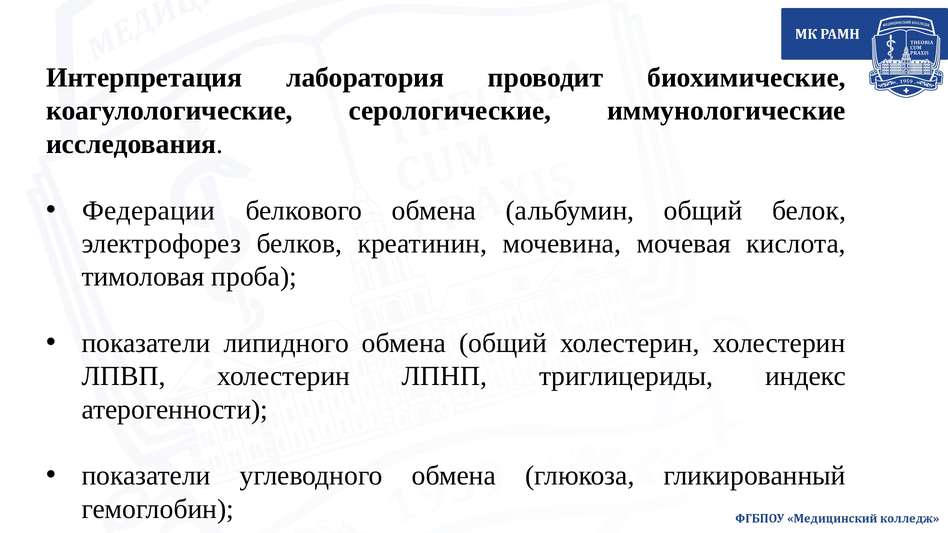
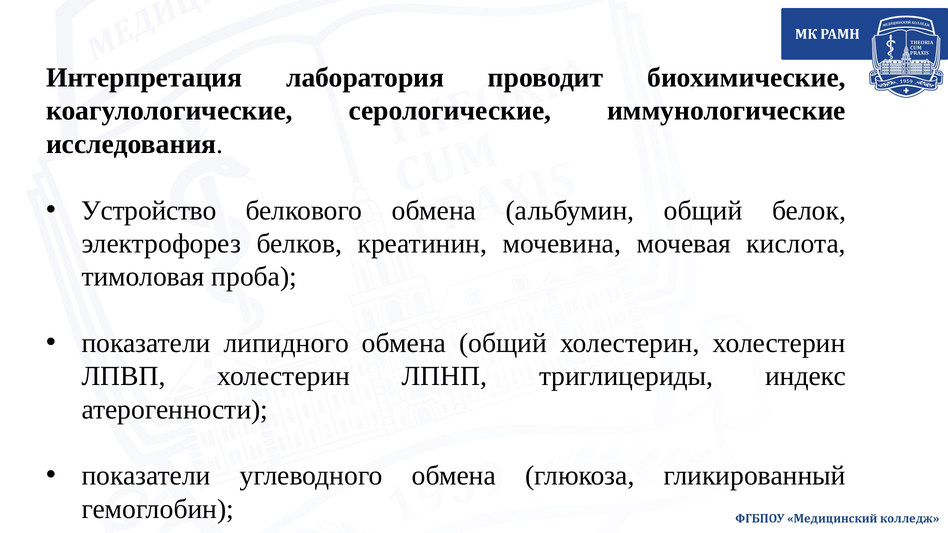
Федерации: Федерации -> Устройство (149, 210)
